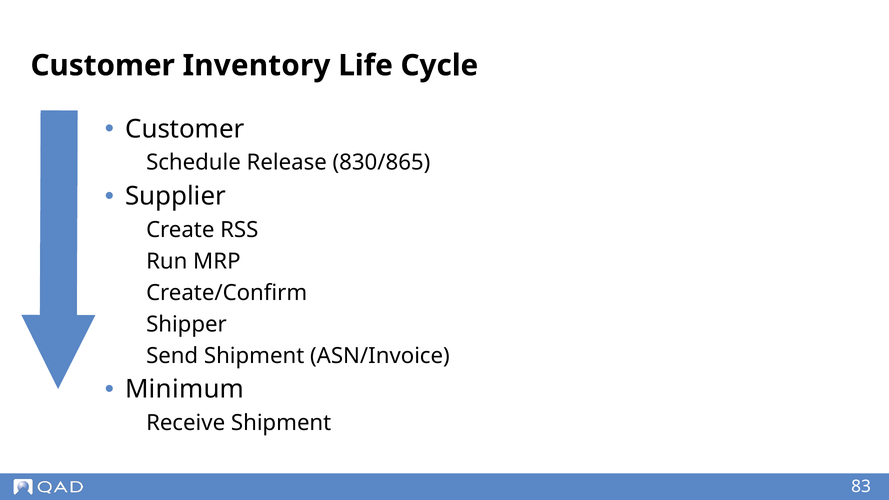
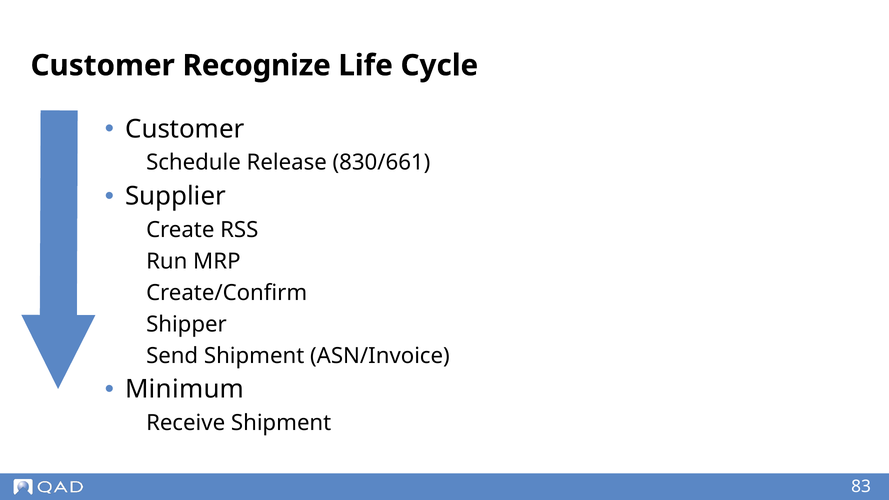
Inventory: Inventory -> Recognize (257, 66)
830/865: 830/865 -> 830/661 (381, 163)
